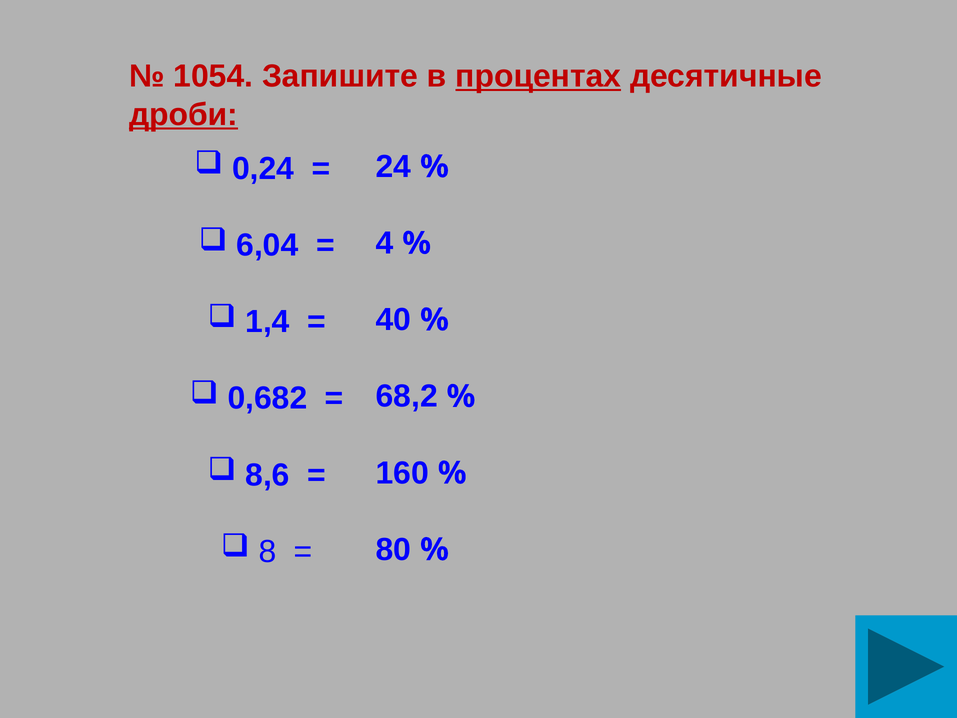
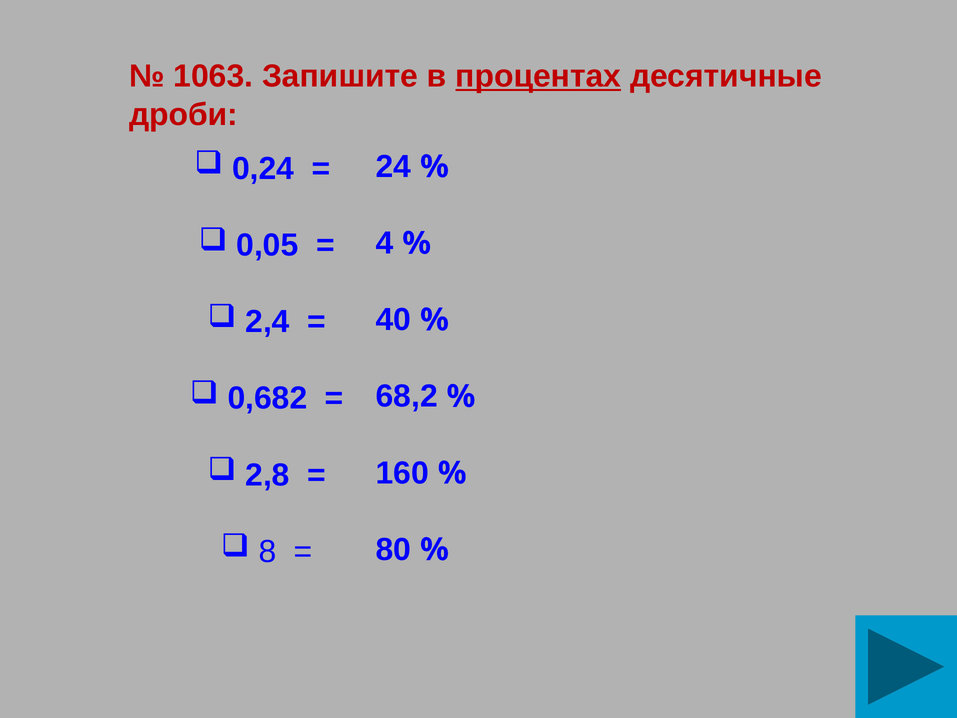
1054: 1054 -> 1063 (213, 76)
дроби underline: present -> none (184, 115)
6,04: 6,04 -> 0,05 (267, 245)
1,4: 1,4 -> 2,4 (267, 322)
8,6: 8,6 -> 2,8 (267, 475)
